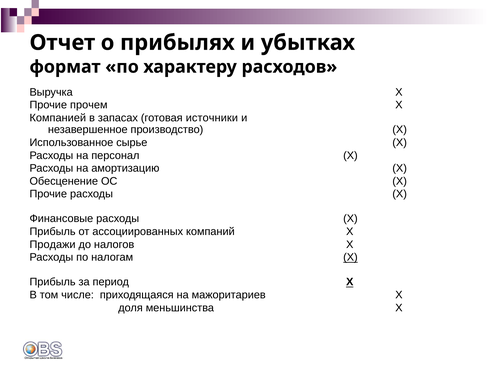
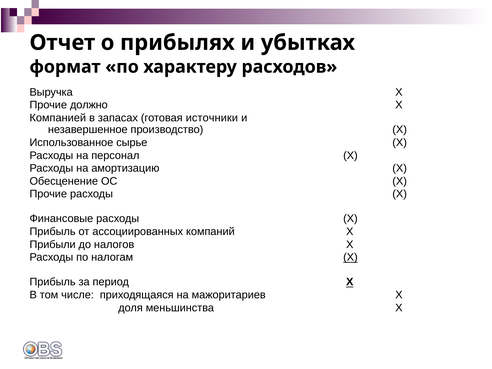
прочем: прочем -> должно (89, 105)
Продажи: Продажи -> Прибыли (53, 244)
